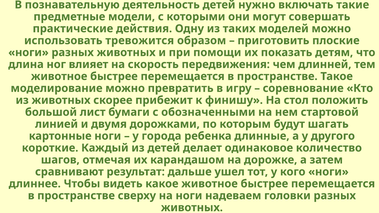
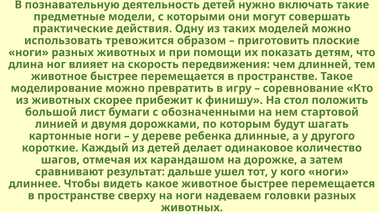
города: города -> дереве (162, 136)
